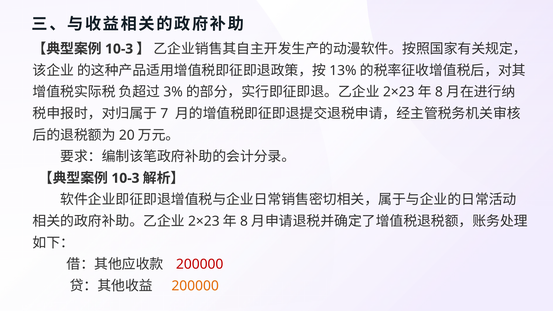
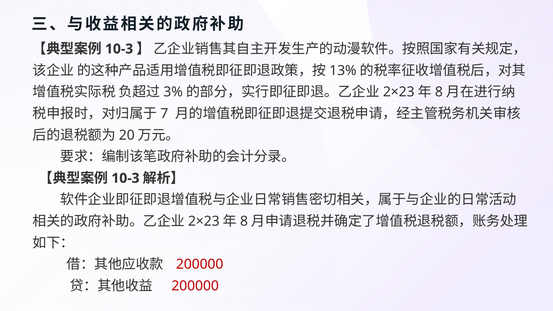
200000 colour: orange -> red (195, 286)
